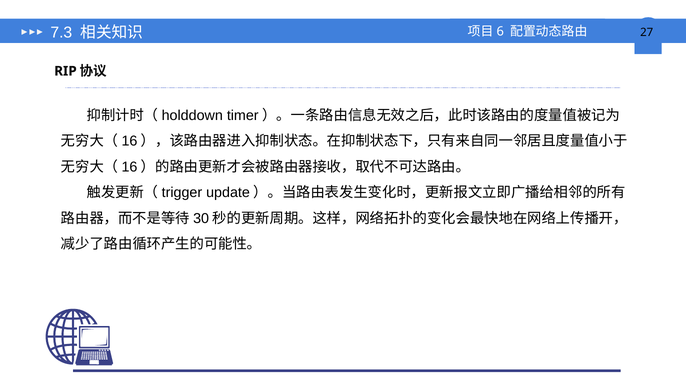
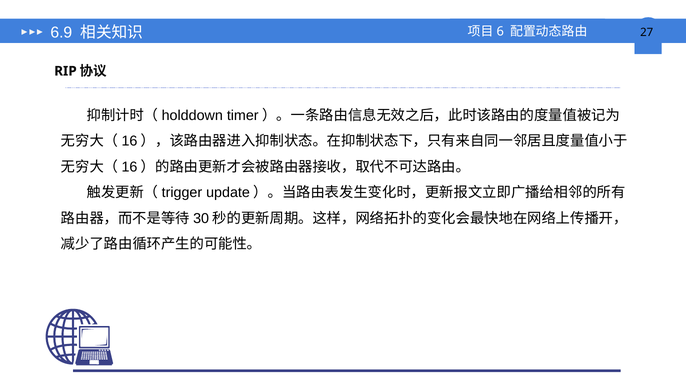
7.3: 7.3 -> 6.9 (61, 33)
